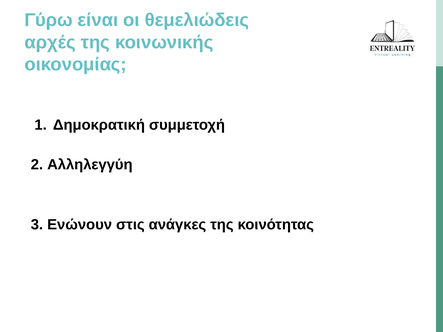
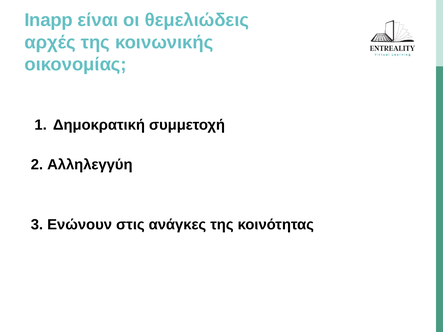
Γύρω: Γύρω -> Inapp (49, 20)
